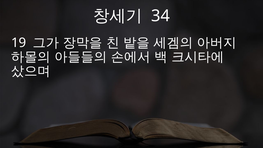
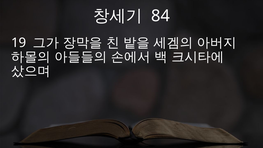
34: 34 -> 84 (161, 16)
